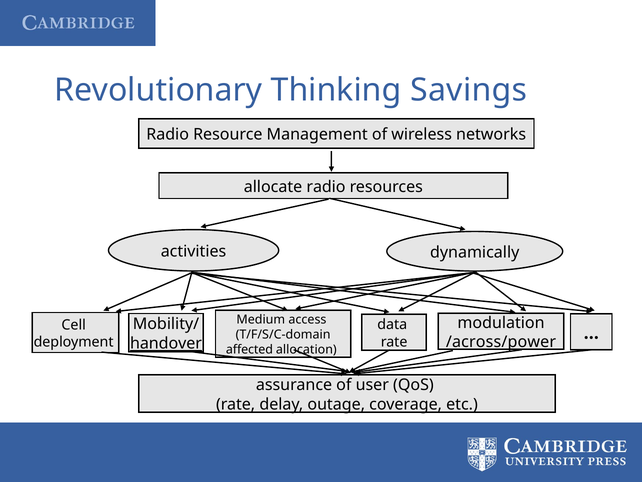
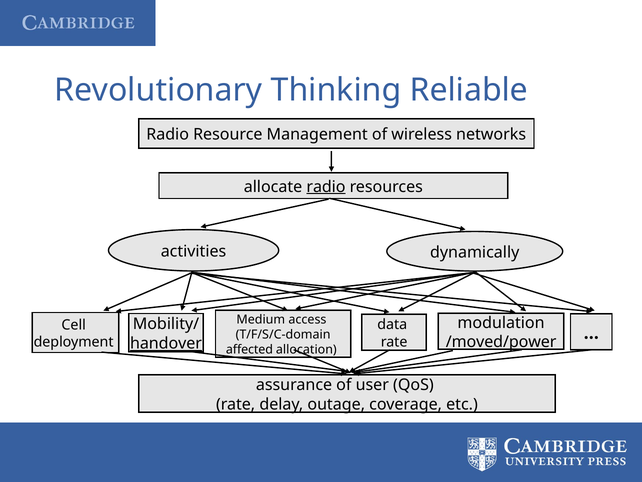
Savings: Savings -> Reliable (469, 90)
radio underline: none -> present (326, 187)
/across/power: /across/power -> /moved/power (501, 342)
